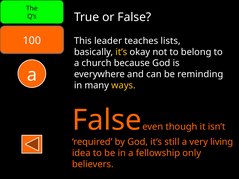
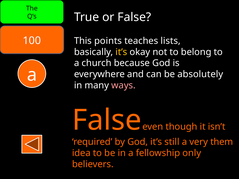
leader: leader -> points (108, 41)
reminding: reminding -> absolutely (200, 74)
ways colour: yellow -> pink (123, 86)
living: living -> them (222, 142)
